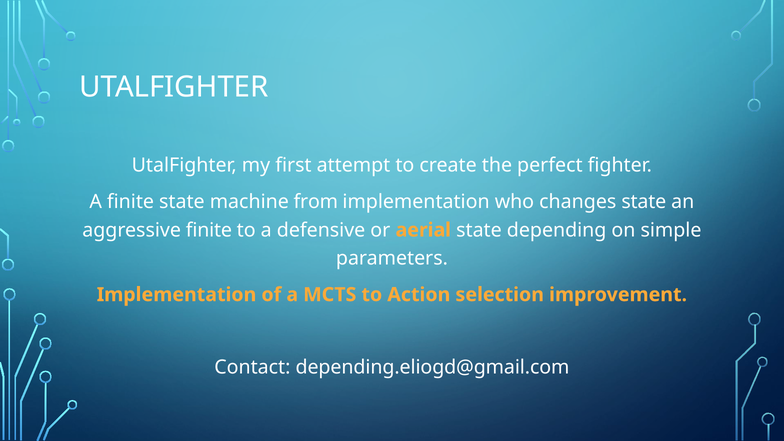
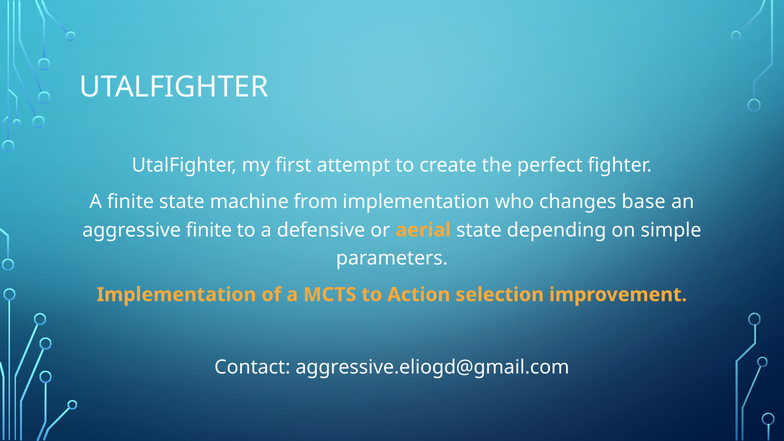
changes state: state -> base (644, 202)
depending.eliogd@gmail.com: depending.eliogd@gmail.com -> aggressive.eliogd@gmail.com (432, 367)
